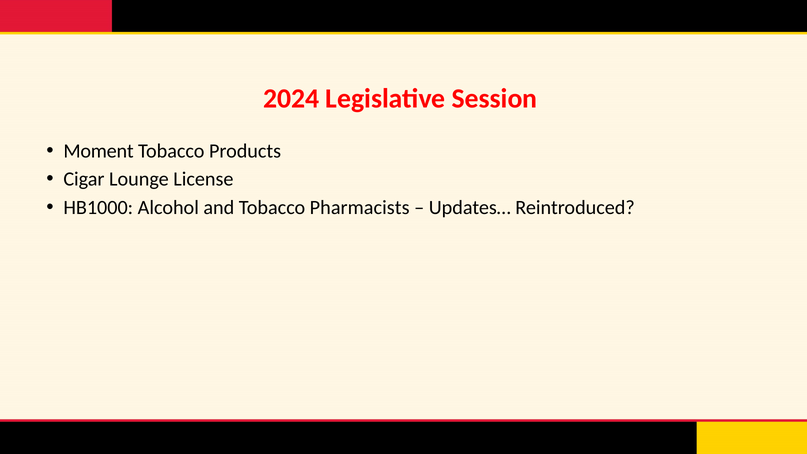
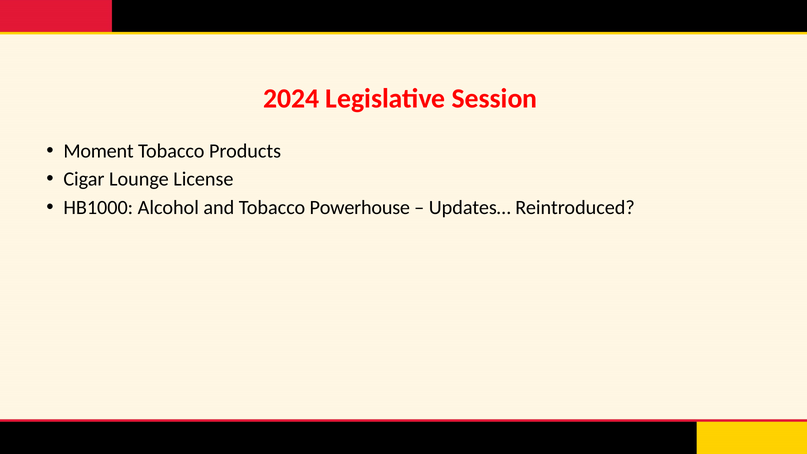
Pharmacists: Pharmacists -> Powerhouse (360, 207)
